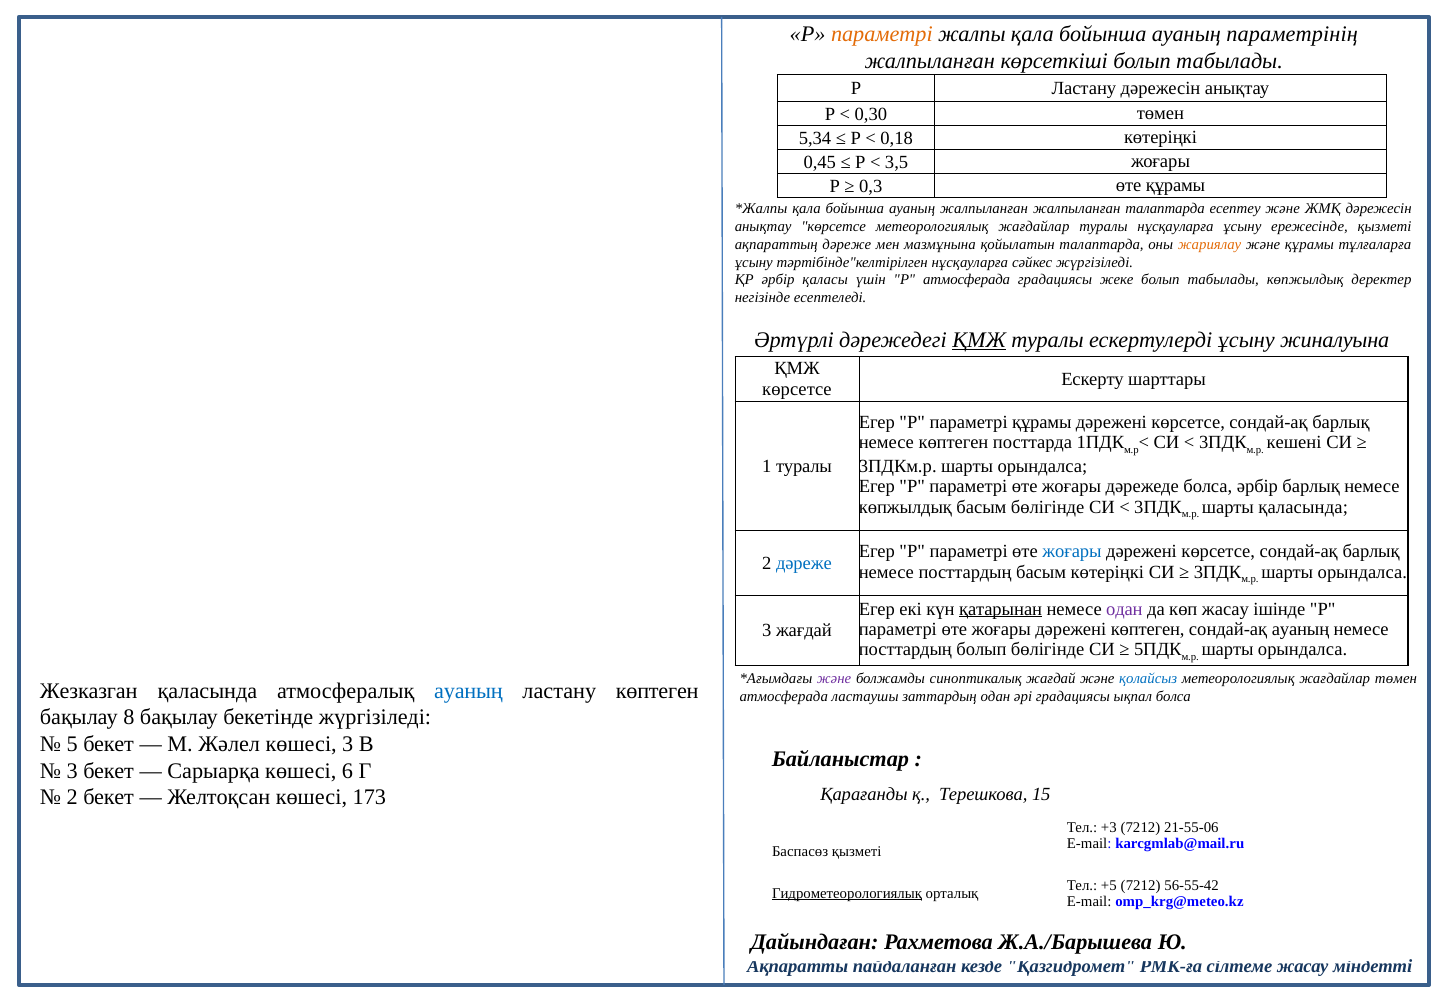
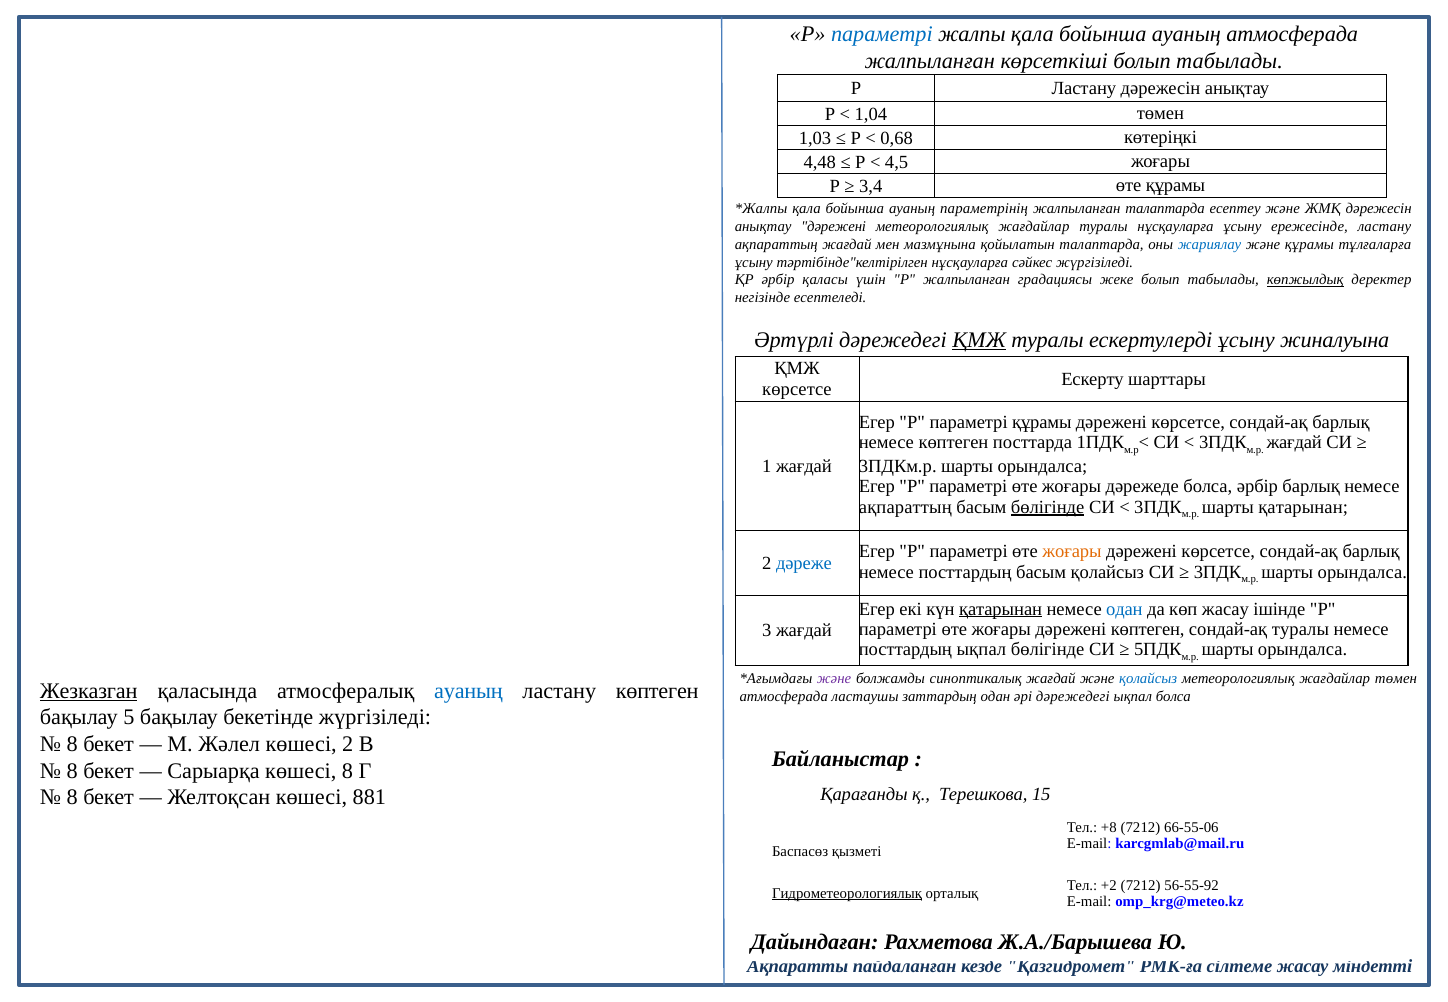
параметрі colour: orange -> blue (882, 34)
ауаның параметрінің: параметрінің -> атмосферада (1292, 34)
0,30: 0,30 -> 1,04 (871, 115)
5,34: 5,34 -> 1,03 (815, 138)
0,18: 0,18 -> 0,68 (897, 138)
0,45: 0,45 -> 4,48 (820, 162)
3,5: 3,5 -> 4,5 (897, 162)
0,3: 0,3 -> 3,4 (871, 186)
ауаның жалпыланған: жалпыланған -> параметрінің (984, 209)
анықтау көрсетсе: көрсетсе -> дәрежені (834, 227)
ережесінде қызметі: қызметі -> ластану (1385, 227)
ақпараттың дәреже: дәреже -> жағдай (847, 245)
жариялау colour: orange -> blue (1210, 245)
Р атмосферада: атмосферада -> жалпыланған (967, 280)
көпжылдық underline: none -> present (1305, 280)
кешені: кешені -> жағдай (1294, 443)
1 туралы: туралы -> жағдай (804, 466)
көпжылдық: көпжылдық -> ақпараттың (905, 507)
бөлігінде underline: none -> present (1048, 507)
шарты қаласында: қаласында -> қатарынан (1303, 507)
жоғары colour: blue -> orange (1072, 552)
басым көтеріңкі: көтеріңкі -> қолайсыз (1107, 572)
одан colour: purple -> blue (1124, 609)
сондай-ақ ауаның: ауаның -> туралы (1300, 630)
посттардың болып: болып -> ықпал (981, 650)
Жезказган underline: none -> present (89, 691)
әрі градациясы: градациясы -> дәрежедегі (1073, 697)
8: 8 -> 5 (129, 718)
5: 5 -> 8 (72, 745)
көшесі 3: 3 -> 2 (348, 745)
3: 3 -> 8 (72, 771)
көшесі 6: 6 -> 8 (348, 771)
2: 2 -> 8 (72, 798)
173: 173 -> 881 (369, 798)
+3: +3 -> +8 (1109, 828)
21-55-06: 21-55-06 -> 66-55-06 (1191, 828)
+5: +5 -> +2 (1109, 886)
56-55-42: 56-55-42 -> 56-55-92 (1192, 886)
